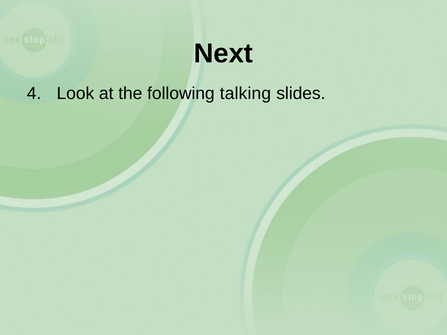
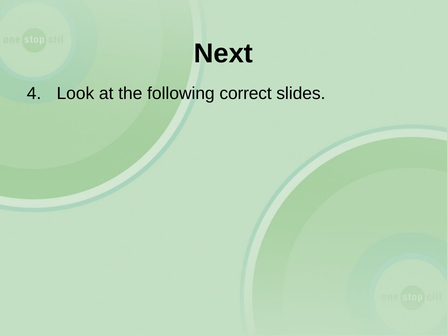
talking: talking -> correct (246, 93)
